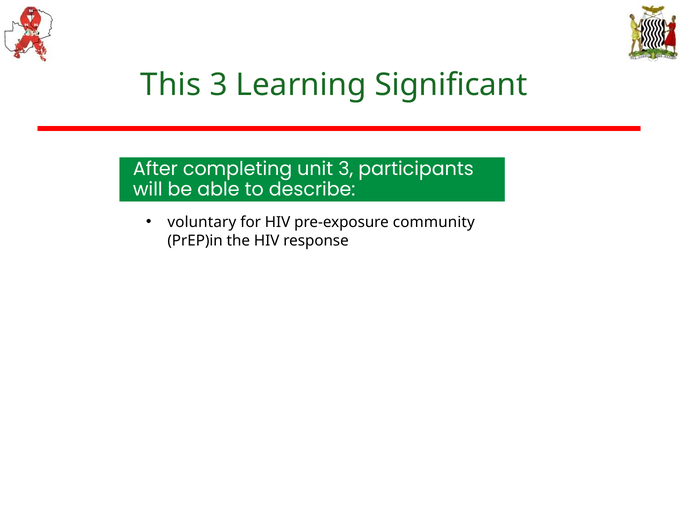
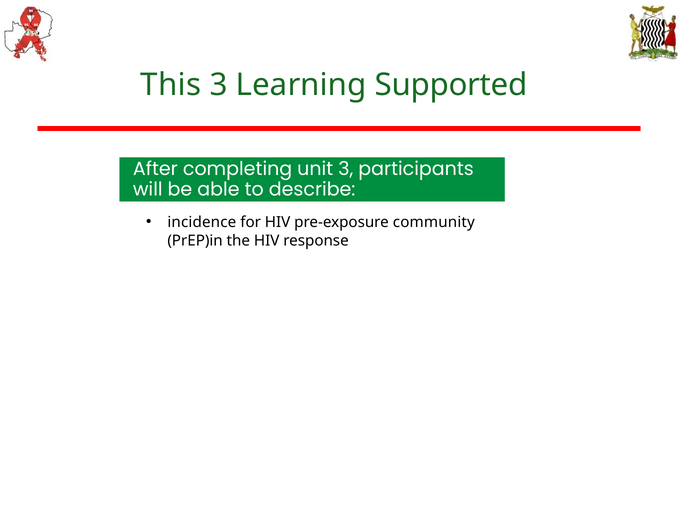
Significant: Significant -> Supported (451, 85)
voluntary: voluntary -> incidence (202, 222)
